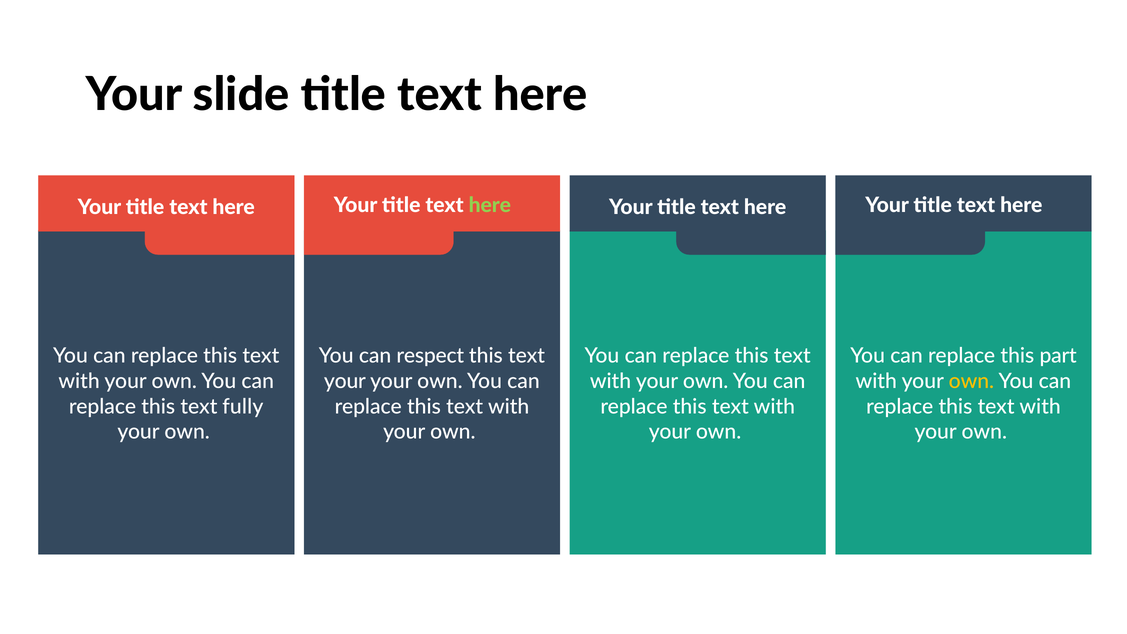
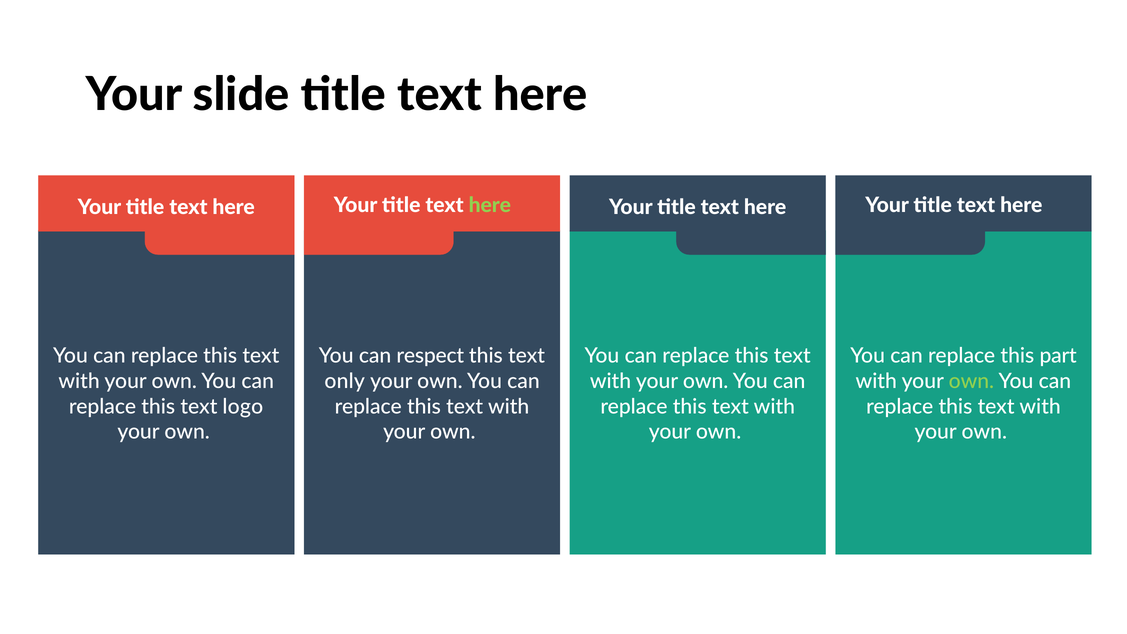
your: your -> only (345, 381)
own colour: yellow -> light green (971, 381)
fully: fully -> logo (243, 406)
